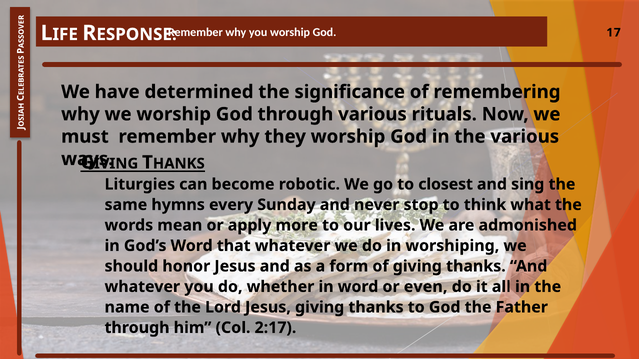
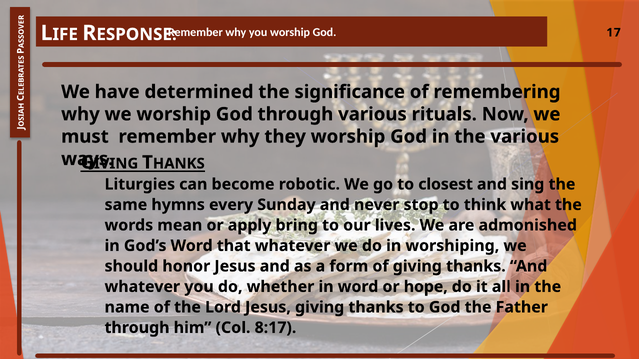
more: more -> bring (297, 226)
even: even -> hope (426, 287)
2:17: 2:17 -> 8:17 (275, 328)
